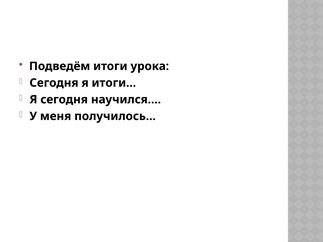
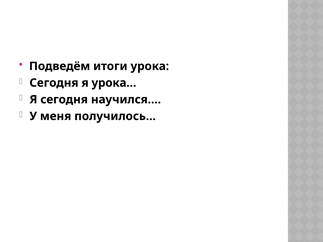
итоги…: итоги… -> урока… (114, 83)
